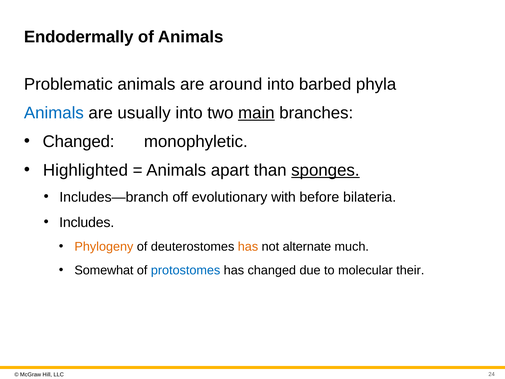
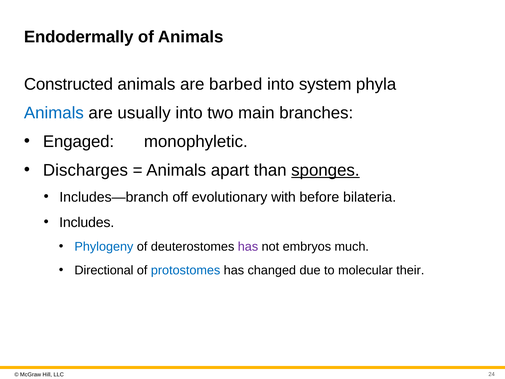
Problematic: Problematic -> Constructed (68, 84)
around: around -> barbed (236, 84)
barbed: barbed -> system (325, 84)
main underline: present -> none (256, 113)
Changed: Changed -> Engaged (79, 142)
Highlighted: Highlighted -> Discharges (85, 170)
Phylogeny colour: orange -> blue (104, 247)
has colour: orange -> purple (248, 247)
alternate: alternate -> embryos (307, 247)
Somewhat: Somewhat -> Directional (104, 270)
